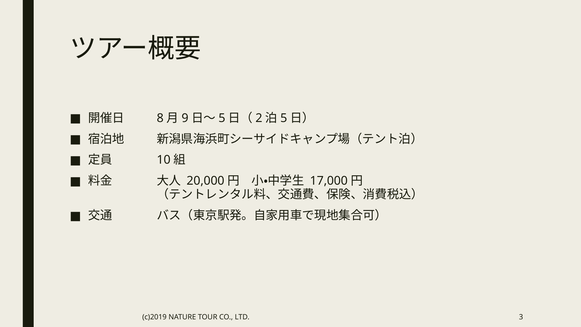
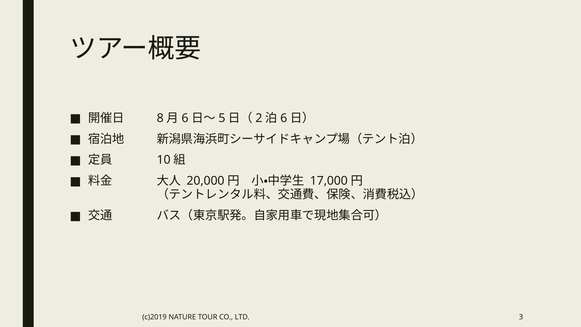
9: 9 -> 6 (185, 118)
5: 5 -> 6 (284, 118)
